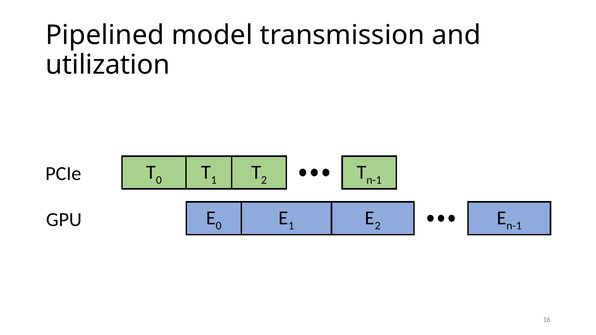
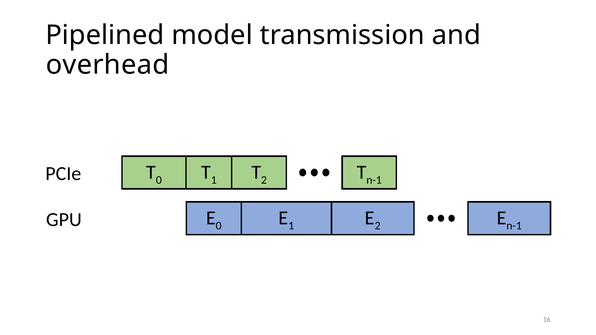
utilization: utilization -> overhead (108, 65)
